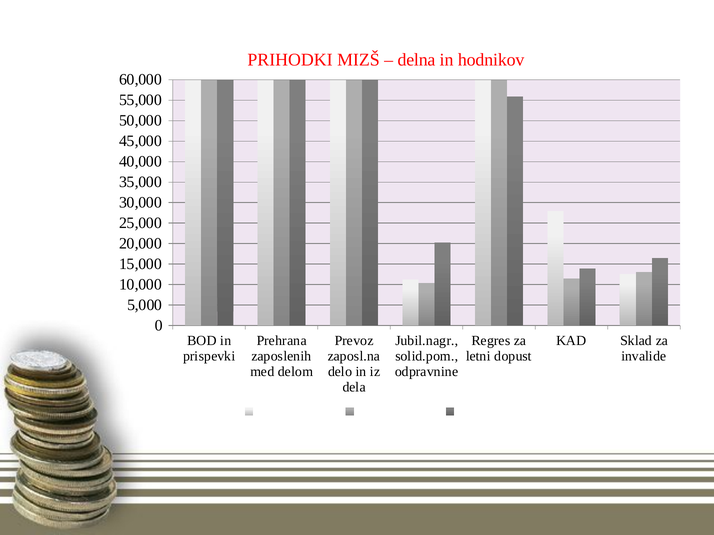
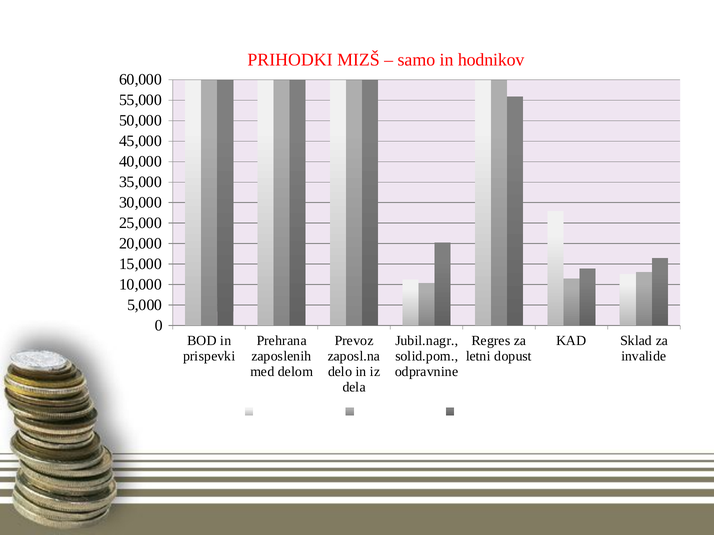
delna: delna -> samo (416, 60)
